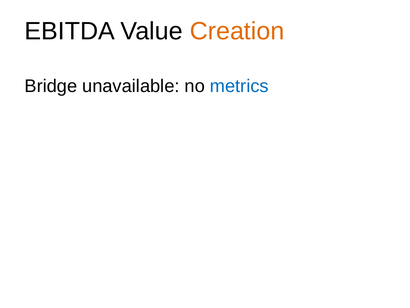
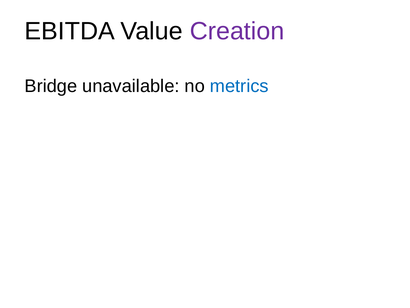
Creation colour: orange -> purple (237, 31)
